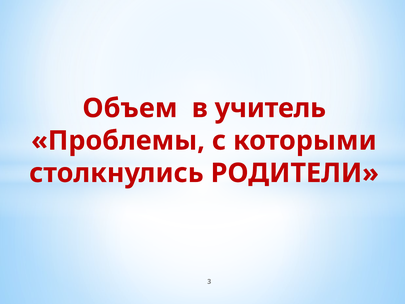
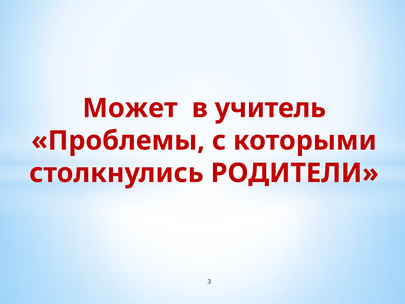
Объем: Объем -> Может (130, 108)
